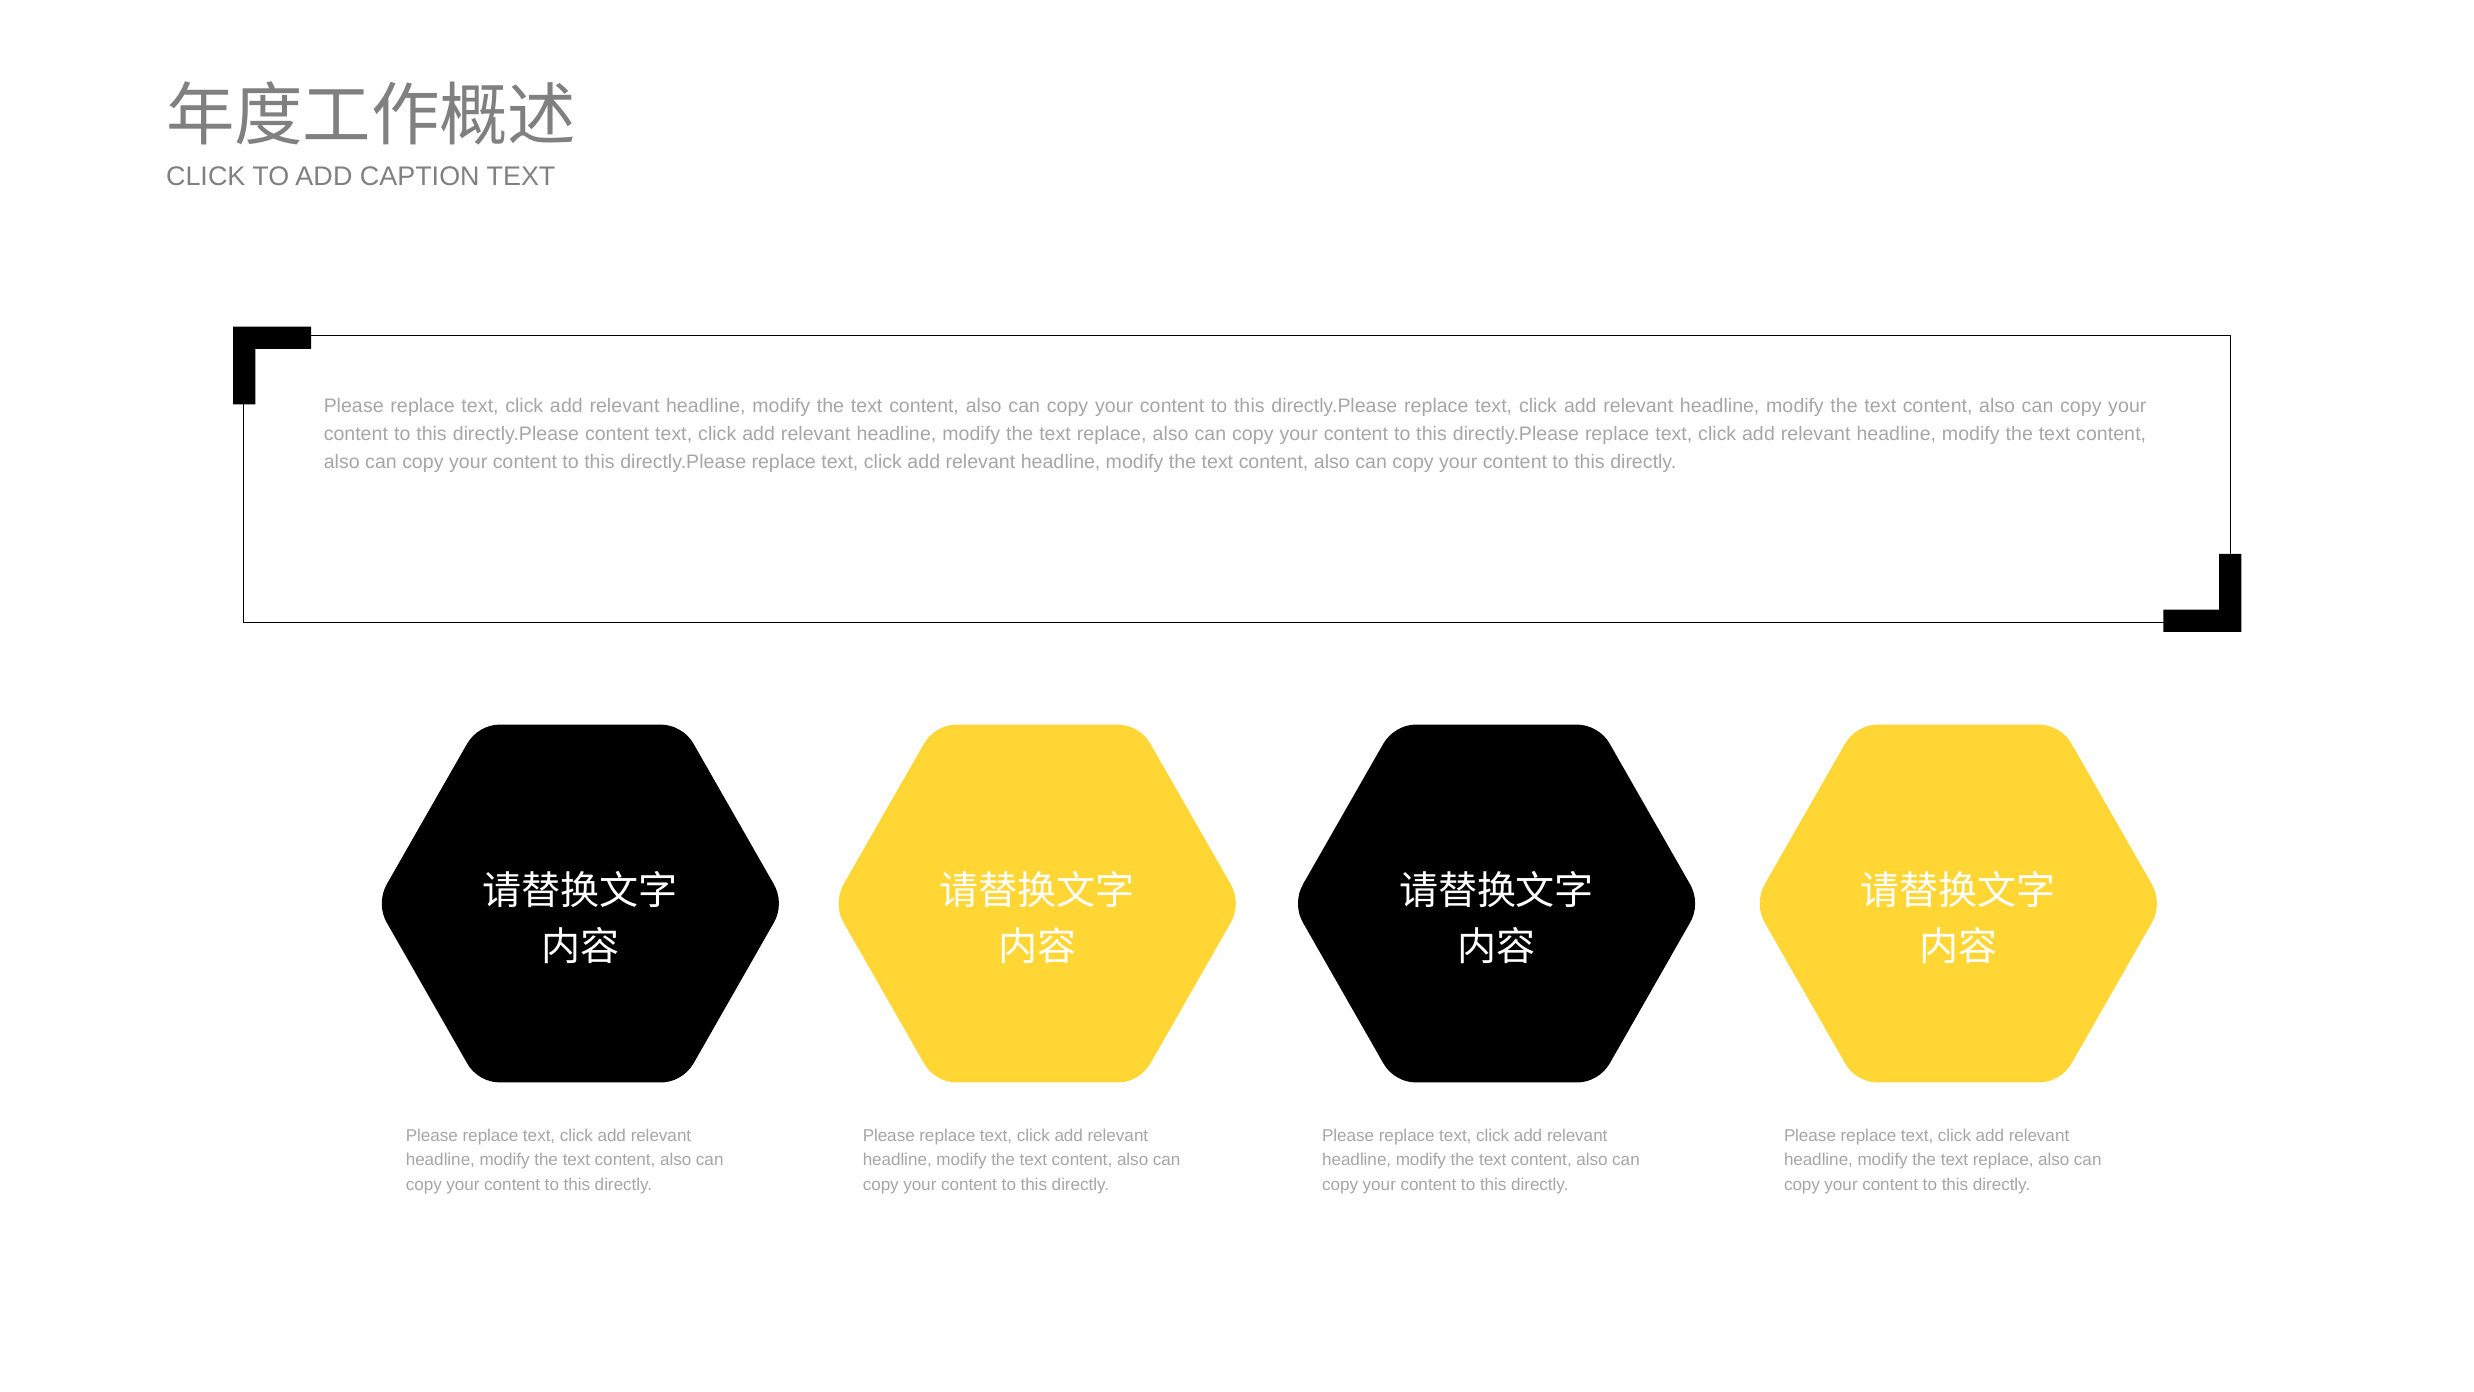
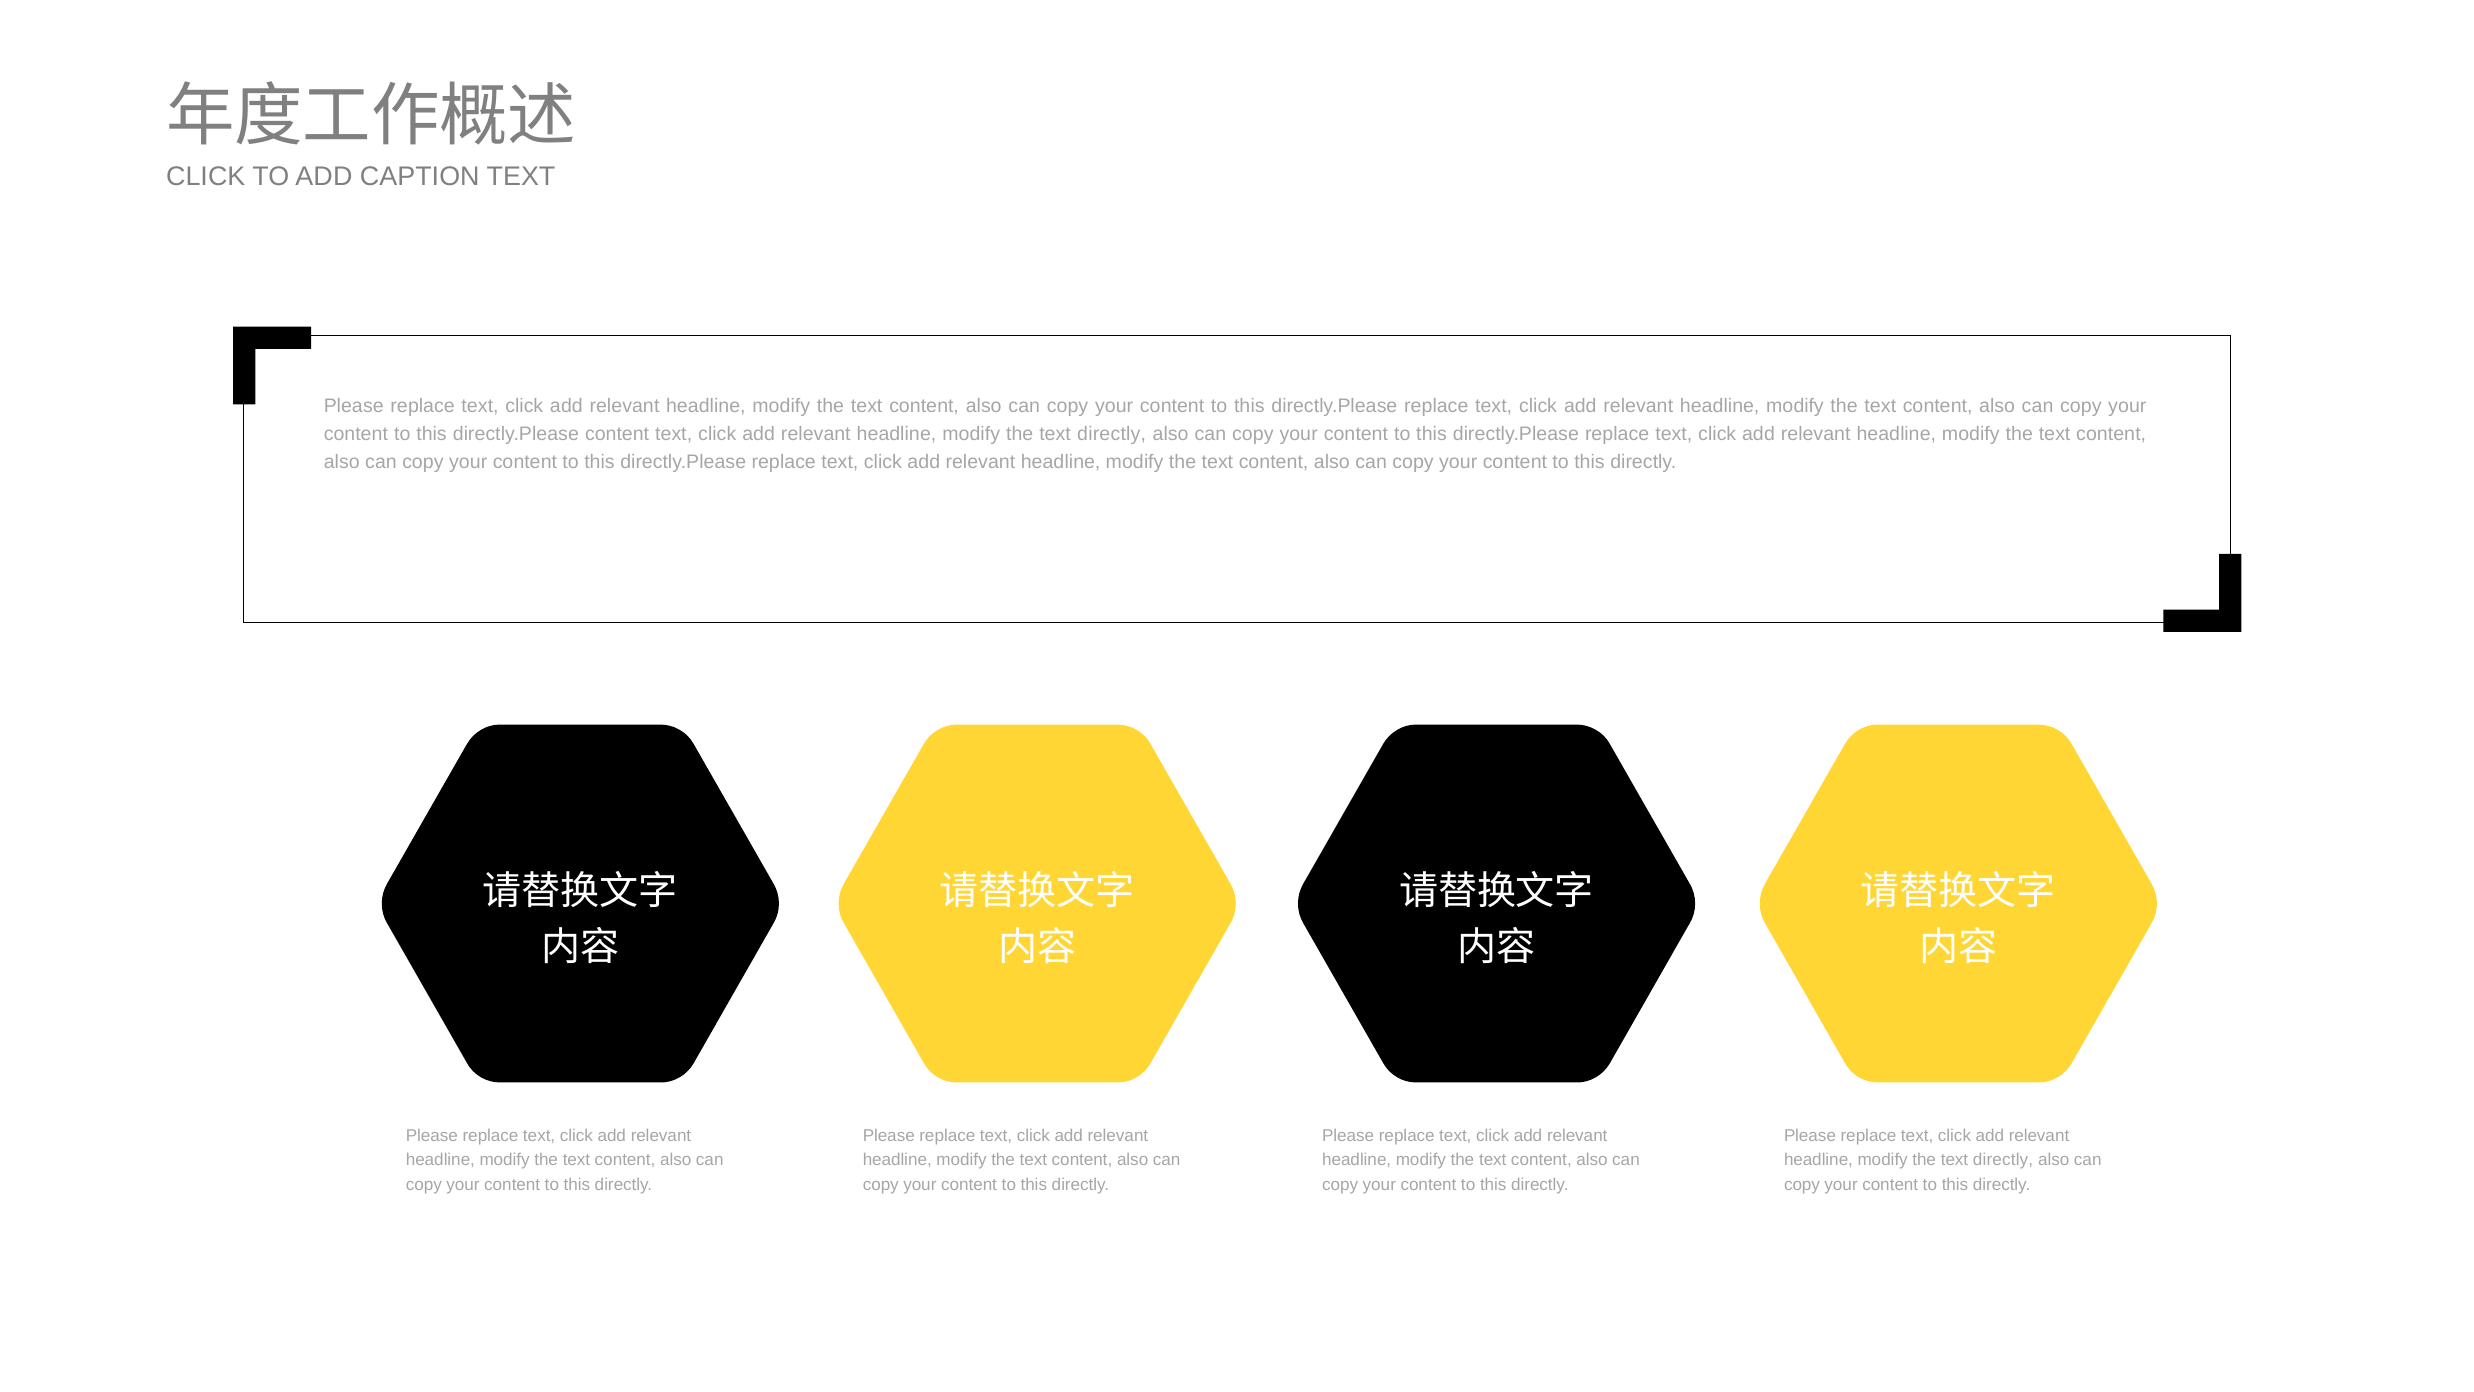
replace: replace -> directly (1112, 434)
replace: replace -> directly (2003, 1160)
